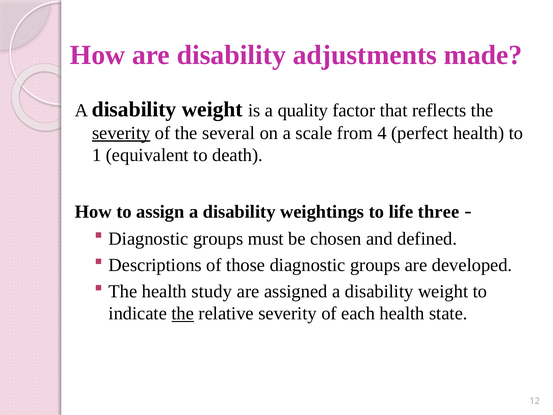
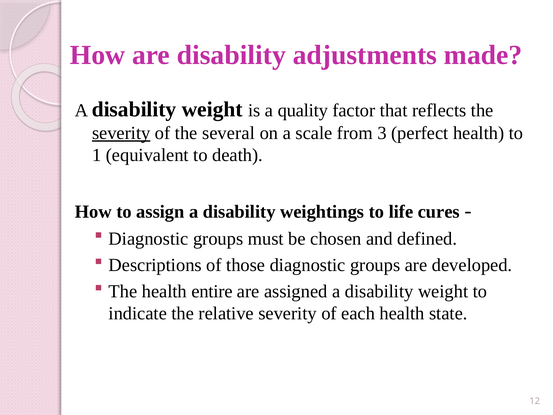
4: 4 -> 3 (382, 133)
three: three -> cures (439, 212)
study: study -> entire (212, 291)
the underline: present -> none (183, 313)
